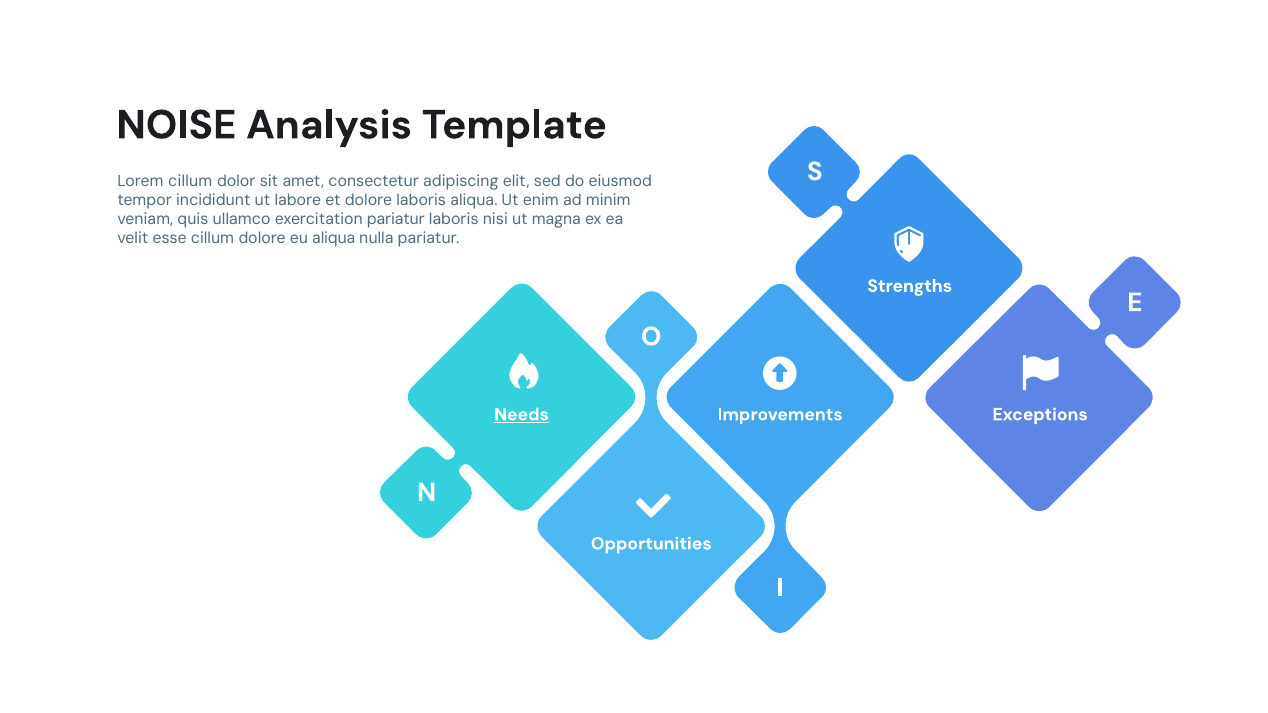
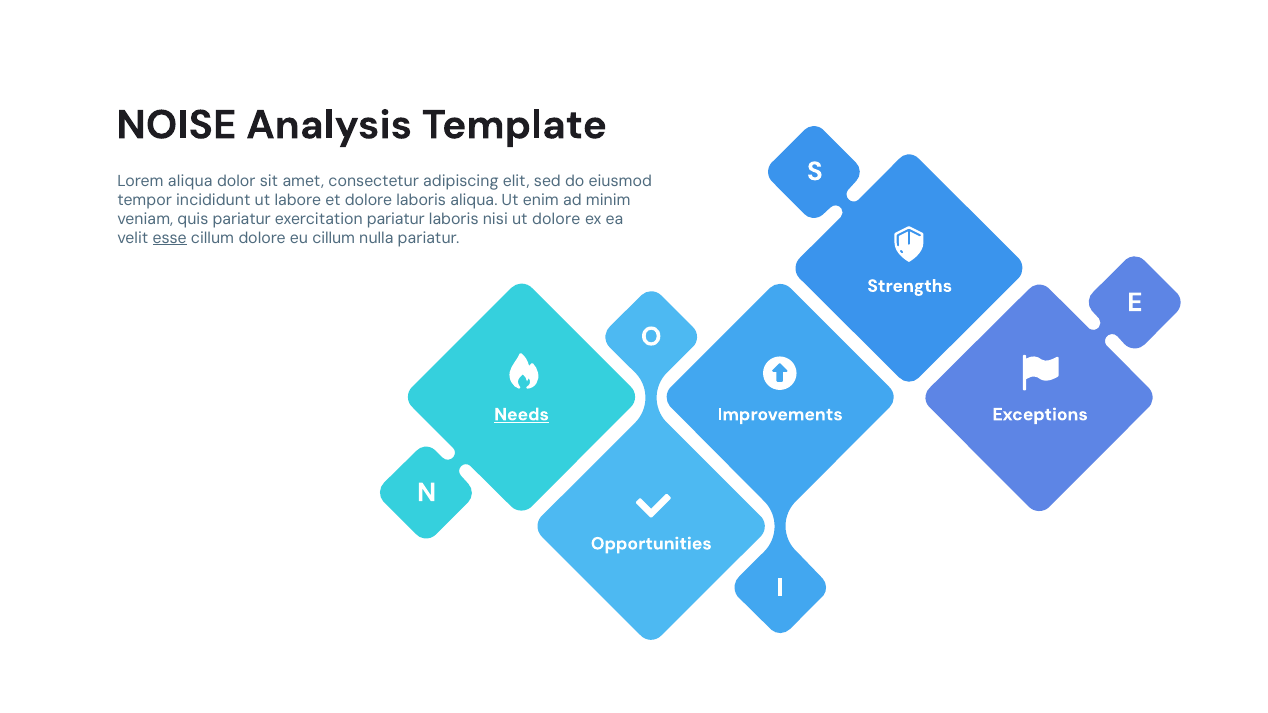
Lorem cillum: cillum -> aliqua (190, 181)
quis ullamco: ullamco -> pariatur (242, 219)
ut magna: magna -> dolore (556, 219)
esse underline: none -> present (170, 238)
eu aliqua: aliqua -> cillum (334, 238)
